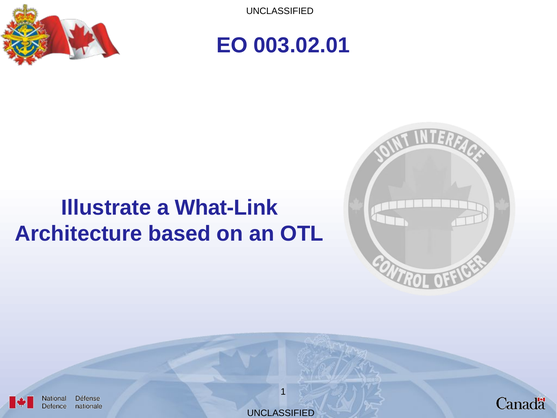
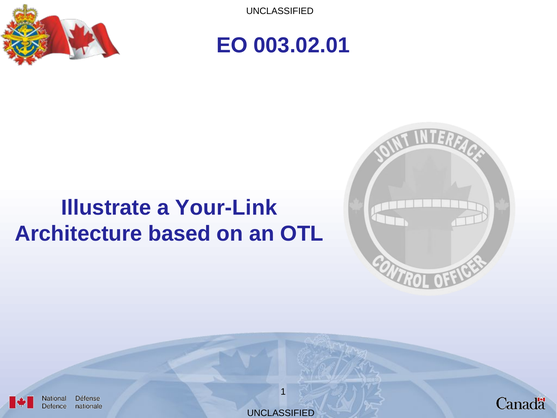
What-Link: What-Link -> Your-Link (226, 208)
